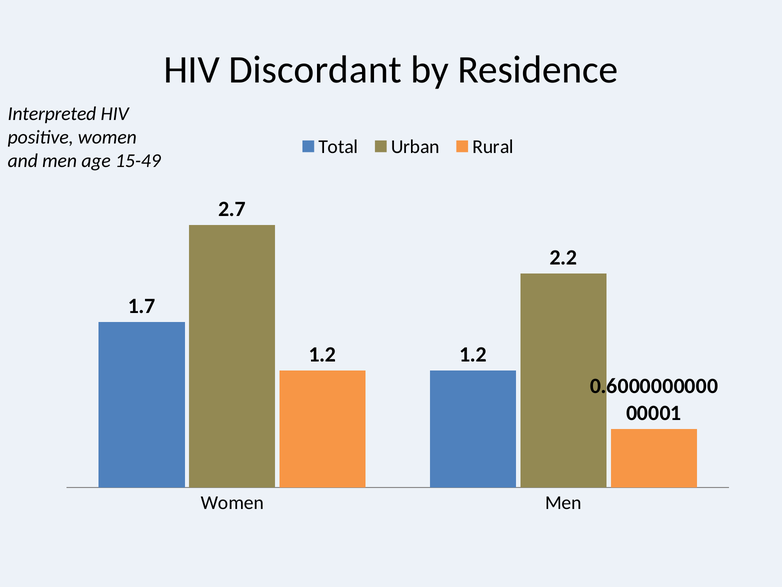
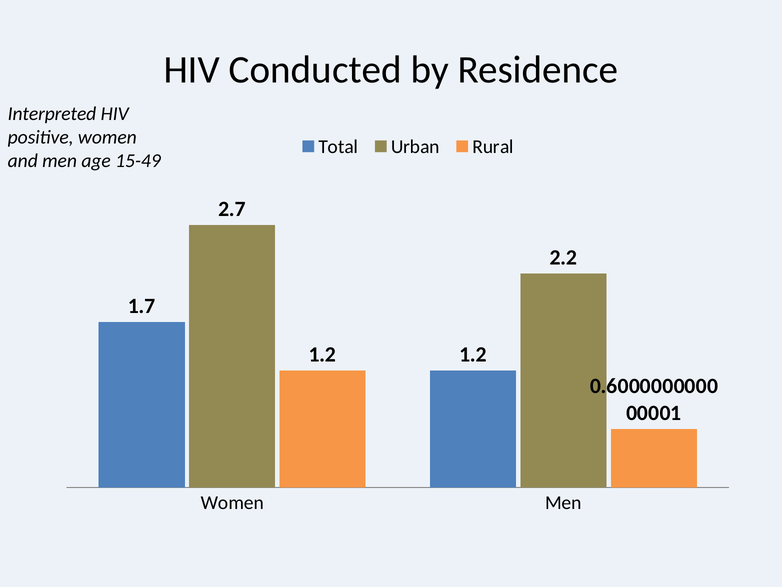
Discordant: Discordant -> Conducted (315, 70)
